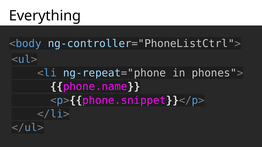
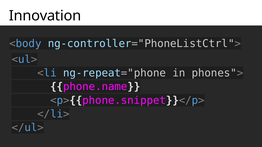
Everything: Everything -> Innovation (45, 16)
